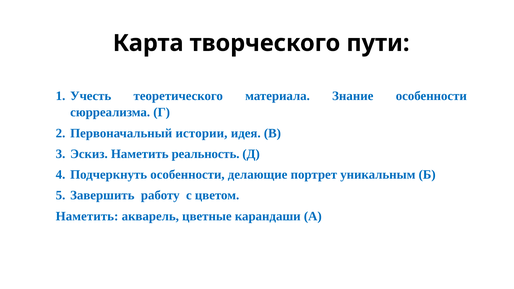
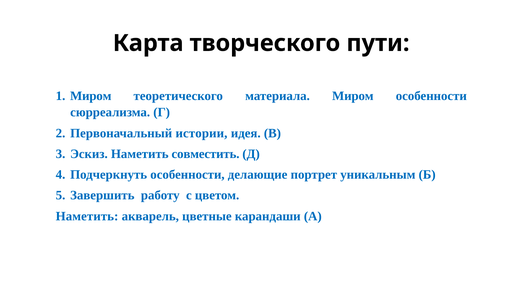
Учесть: Учесть -> Миром (91, 96)
материала Знание: Знание -> Миром (353, 96)
реальность: реальность -> совместить (206, 154)
